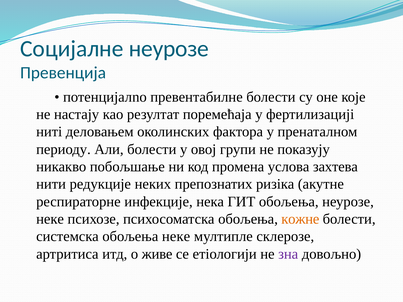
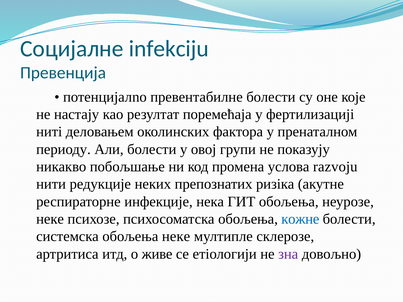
Социјалне неурозе: неурозе -> infekciju (169, 49)
захтева: захтева -> razvoju (335, 167)
кожне colour: orange -> blue (300, 219)
